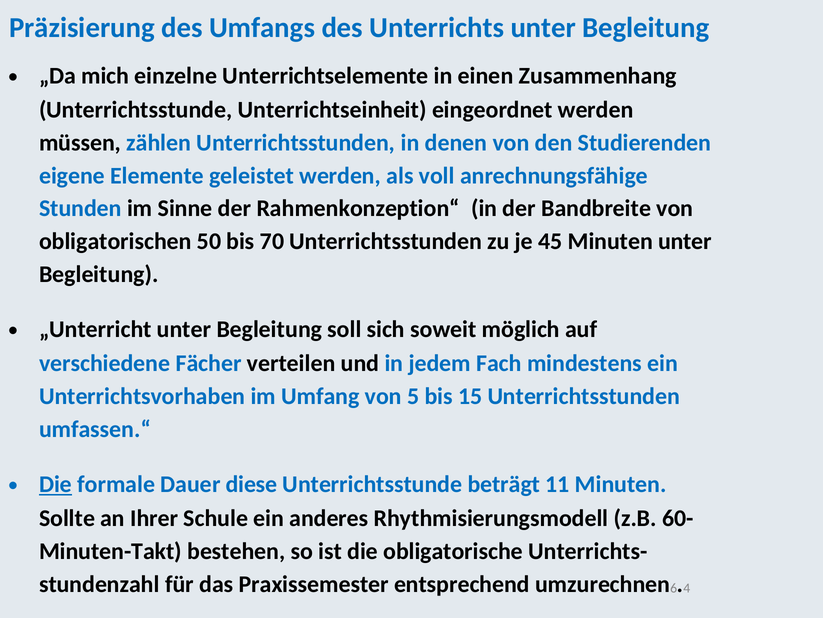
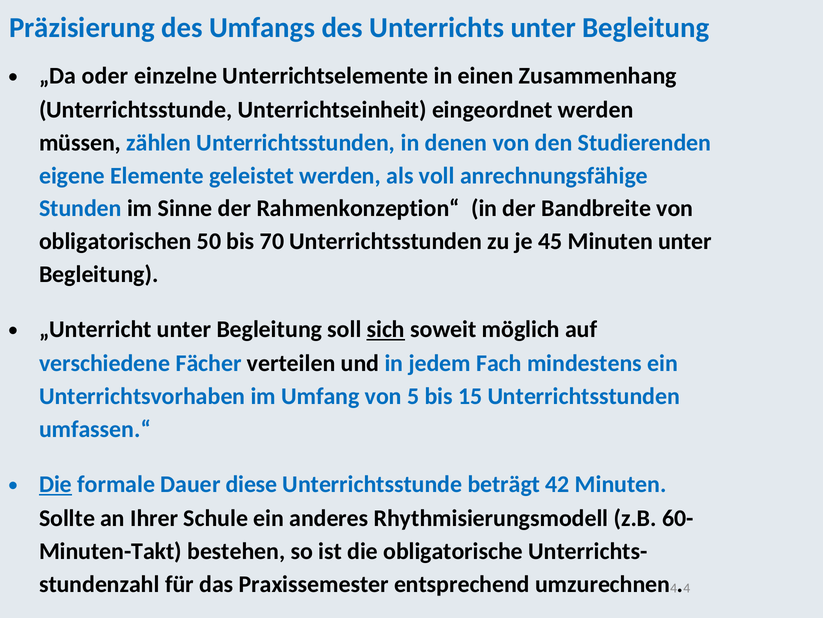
mich: mich -> oder (105, 76)
sich underline: none -> present (386, 329)
11: 11 -> 42 (557, 484)
6: 6 -> 4 (674, 588)
